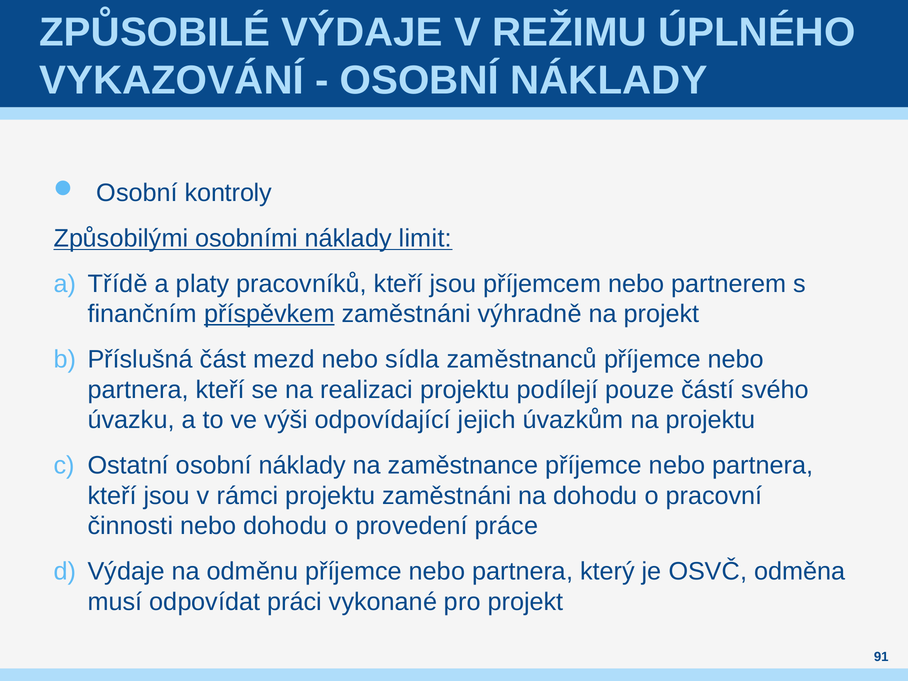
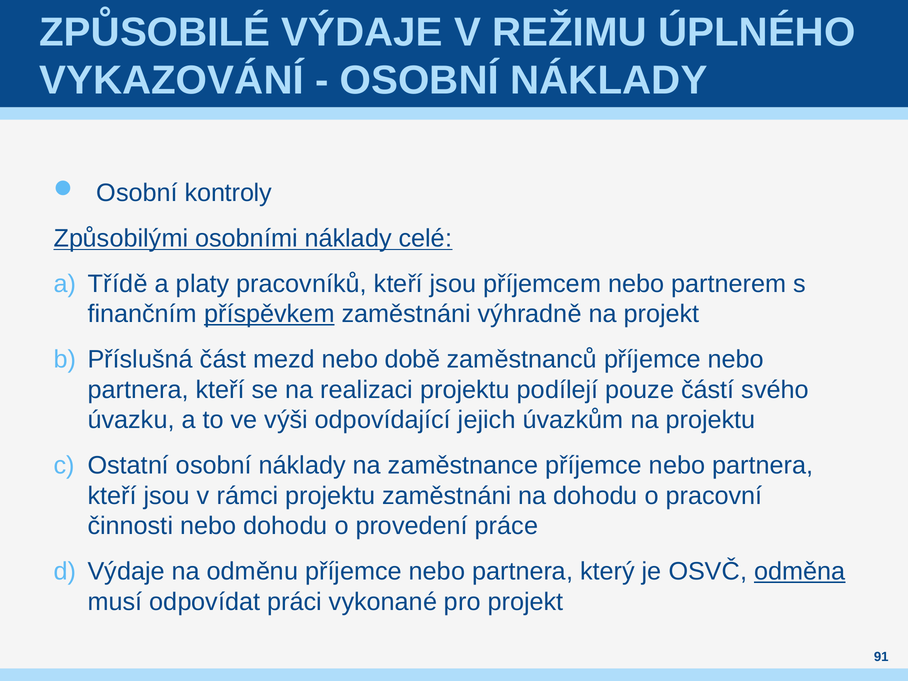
limit: limit -> celé (425, 238)
sídla: sídla -> době (413, 360)
odměna underline: none -> present (800, 572)
